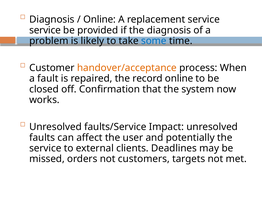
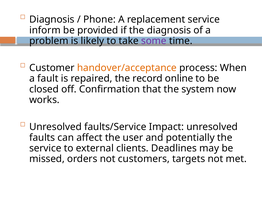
Online: Online -> Phone (99, 19)
service: service -> inform (45, 30)
some colour: blue -> purple (154, 41)
